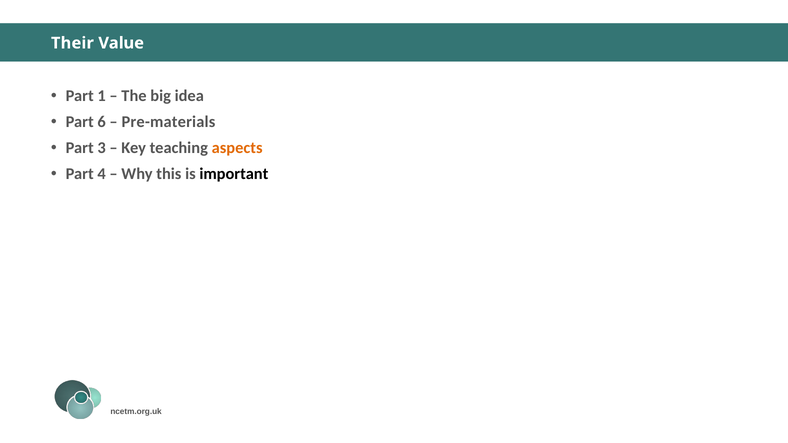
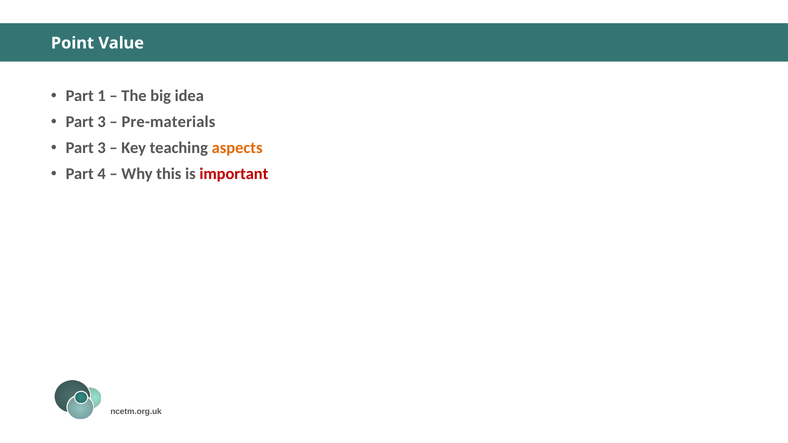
Their: Their -> Point (72, 43)
6: 6 -> 3 (102, 122)
important colour: black -> red (234, 174)
